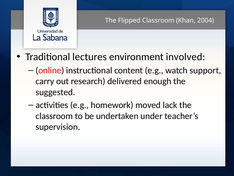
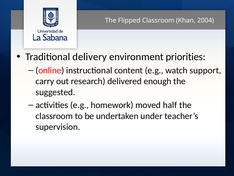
lectures: lectures -> delivery (90, 57)
involved: involved -> priorities (186, 57)
lack: lack -> half (170, 105)
